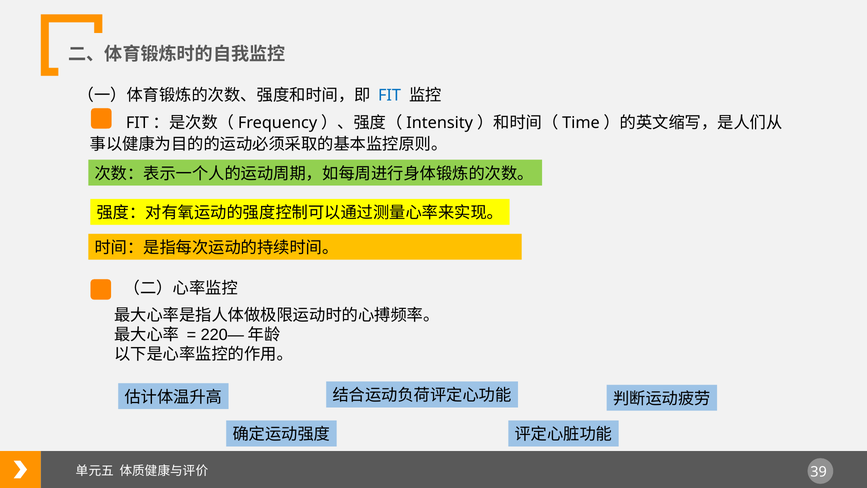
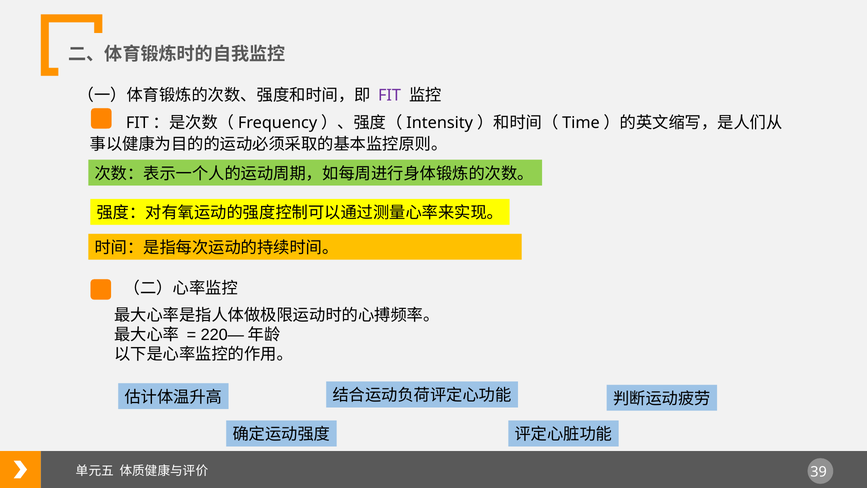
FIT colour: blue -> purple (389, 95)
